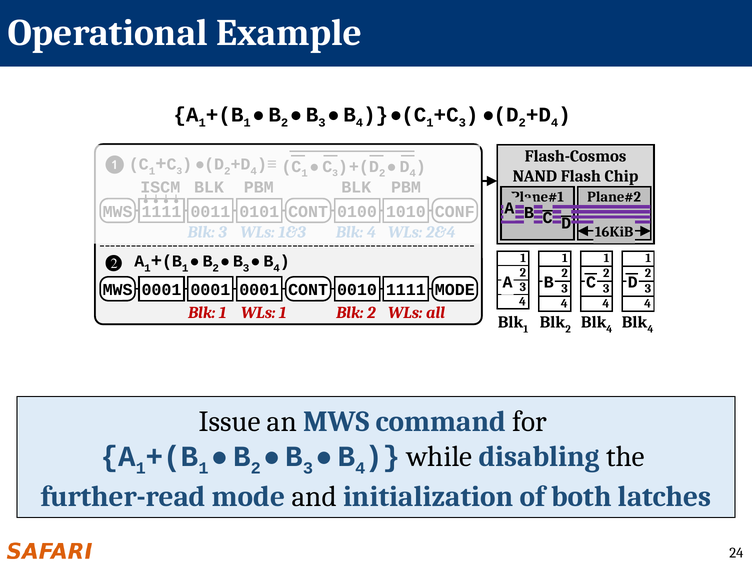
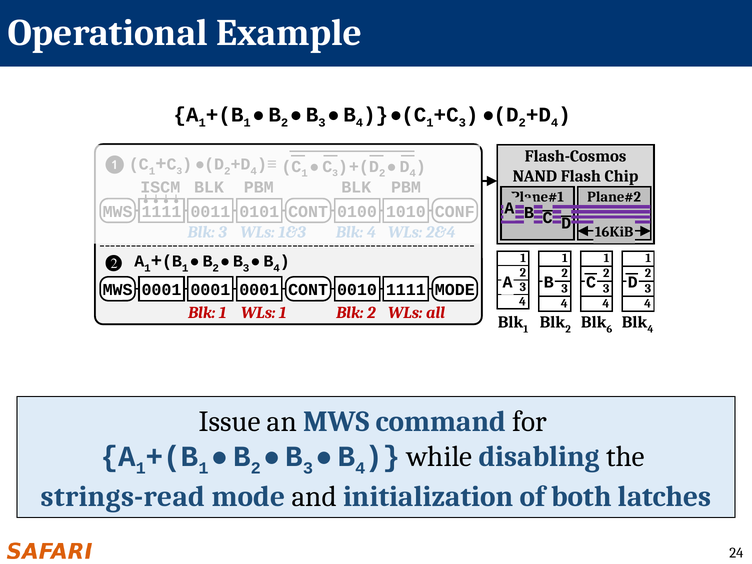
2 Blk 4: 4 -> 6 (609, 329)
further-read: further-read -> strings-read (123, 497)
